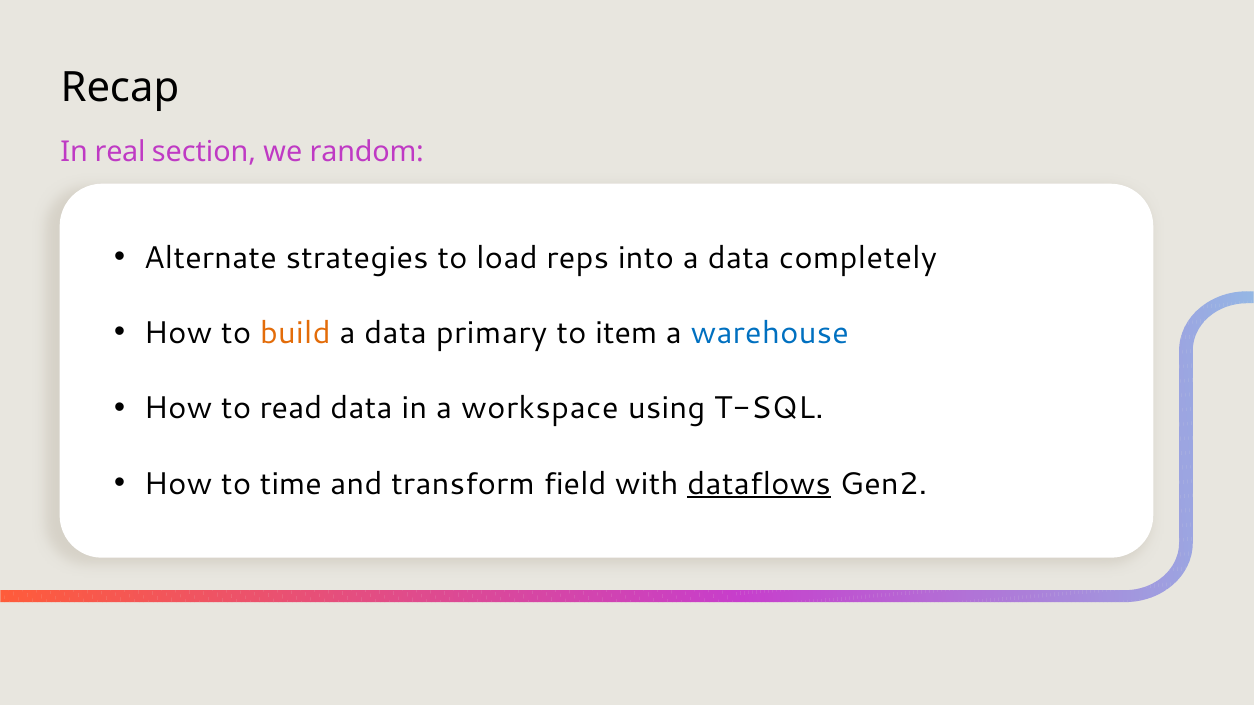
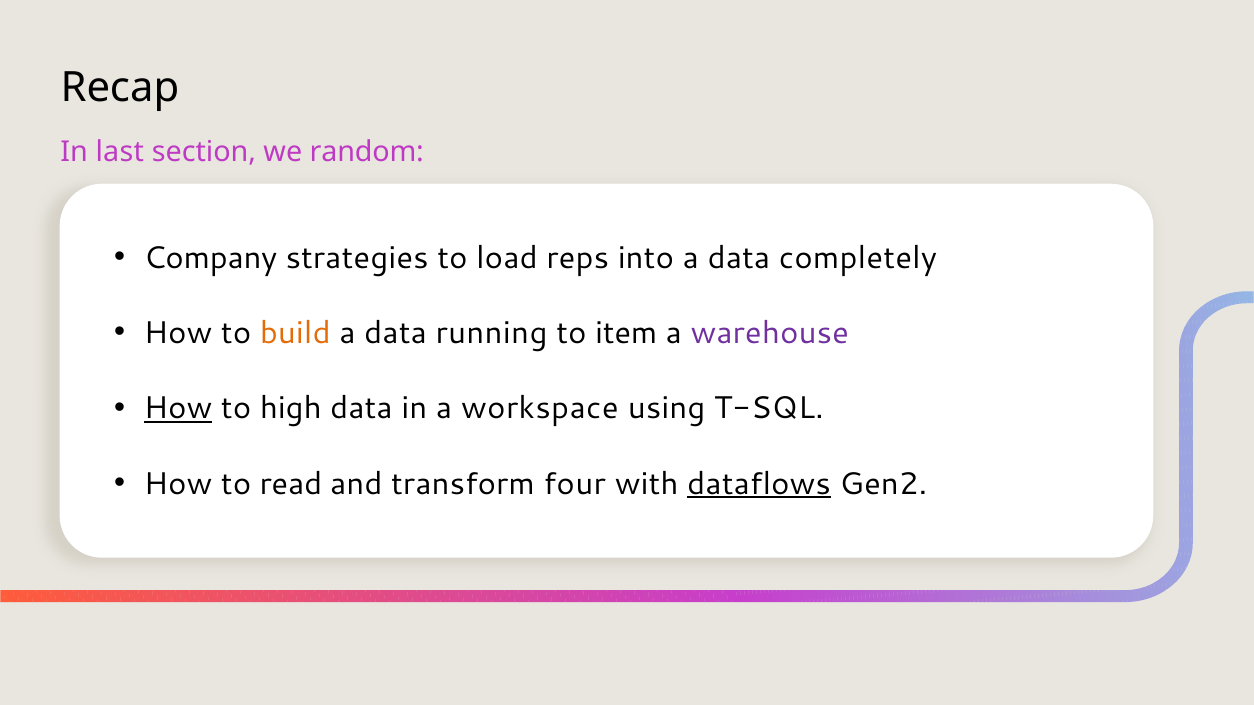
real: real -> last (120, 152)
Alternate: Alternate -> Company (210, 258)
primary: primary -> running (492, 333)
warehouse colour: blue -> purple (770, 333)
How underline: none -> present (178, 409)
read: read -> high (291, 409)
time: time -> read (291, 484)
field: field -> four (575, 484)
